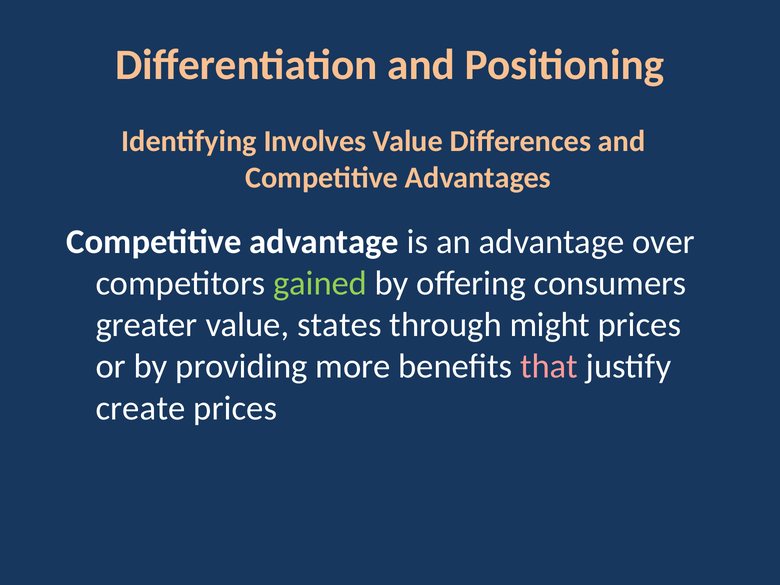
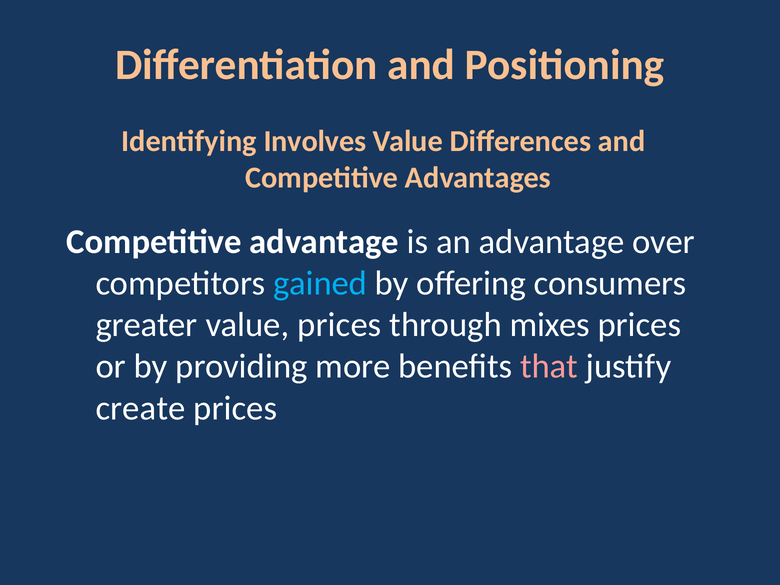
gained colour: light green -> light blue (320, 283)
value states: states -> prices (339, 325)
might: might -> mixes (550, 325)
